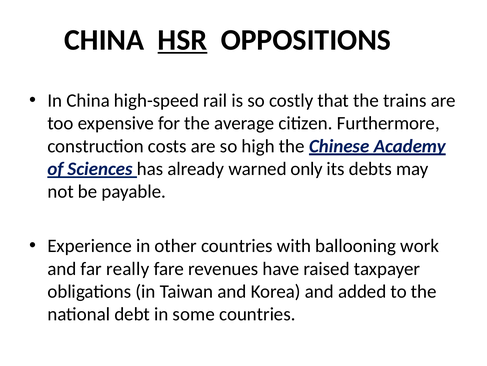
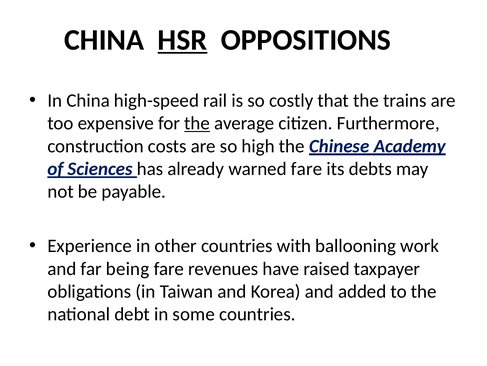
the underline: none -> present (197, 123)
warned only: only -> fare (307, 169)
really: really -> being (128, 268)
